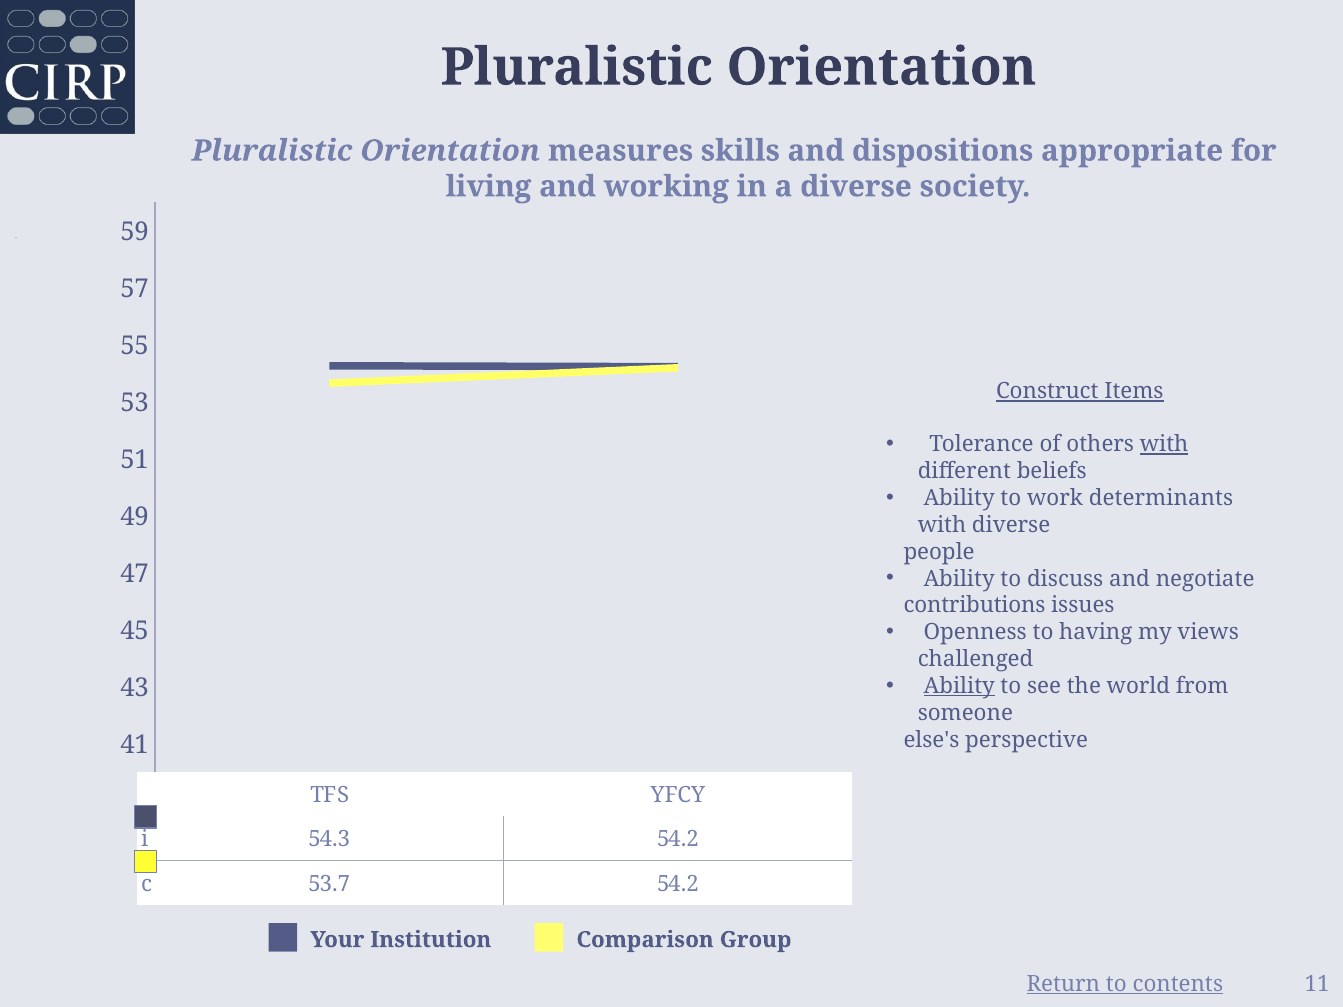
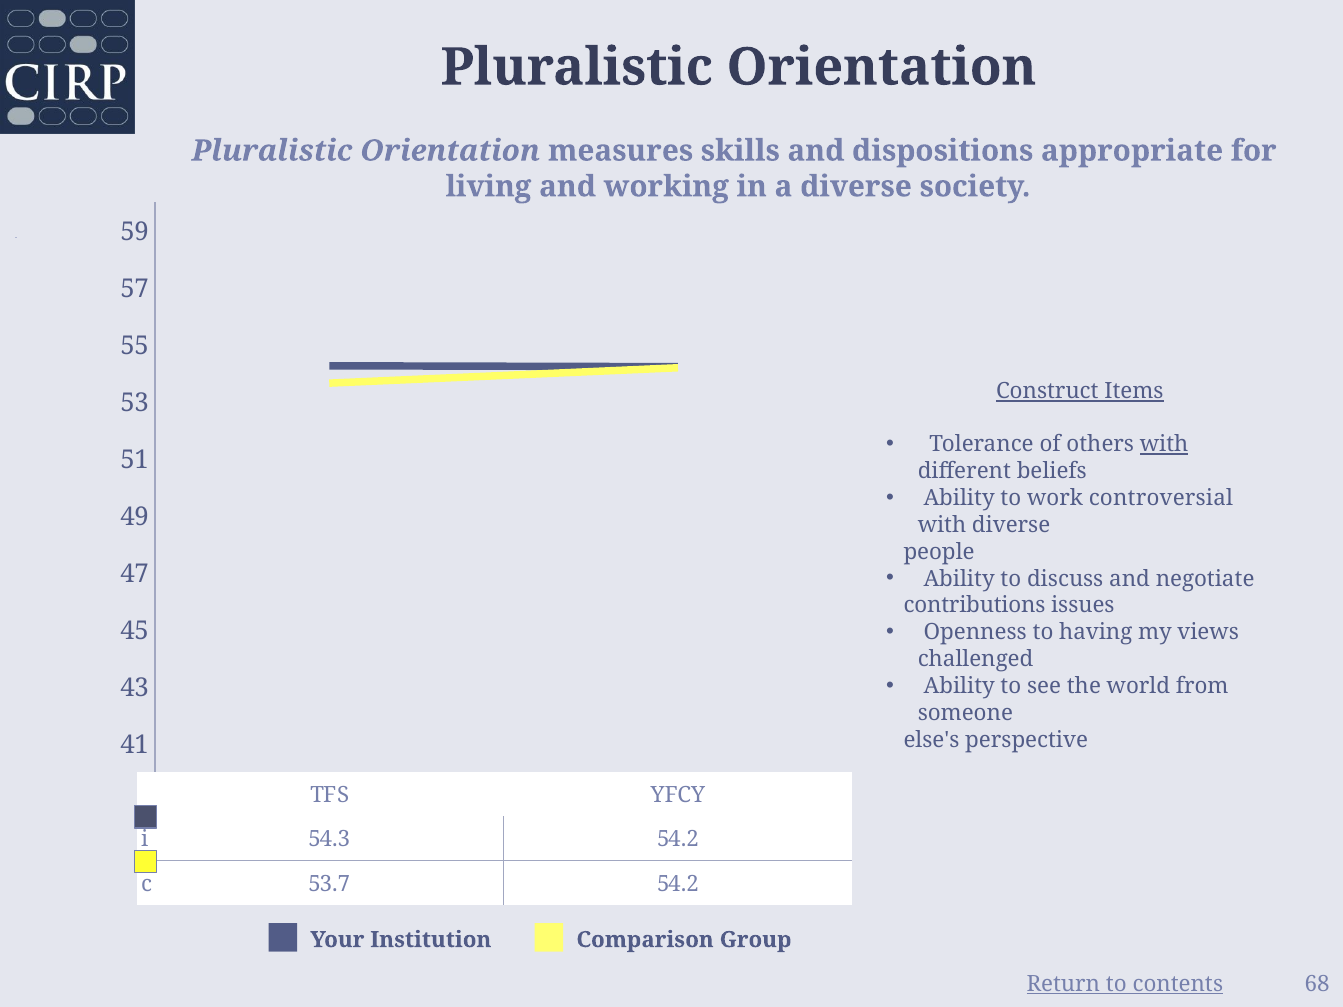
determinants: determinants -> controversial (1161, 498)
Ability underline: present -> none (959, 686)
11: 11 -> 68 (1317, 985)
